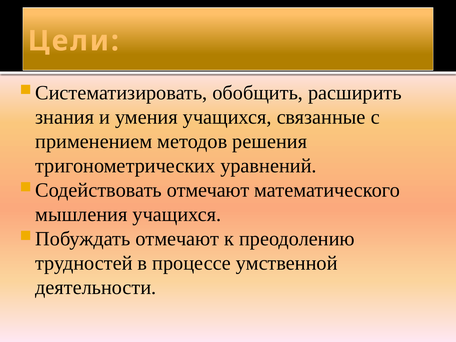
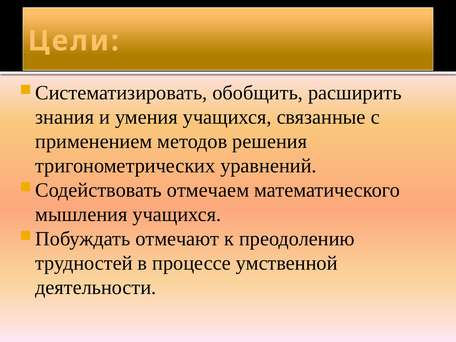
отмечают: отмечают -> отмечаем (208, 190)
